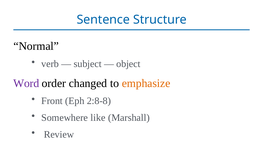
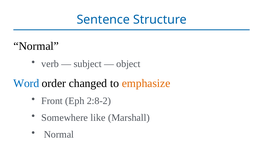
Word colour: purple -> blue (26, 83)
2:8-8: 2:8-8 -> 2:8-2 (99, 101)
Review: Review -> Normal (59, 134)
